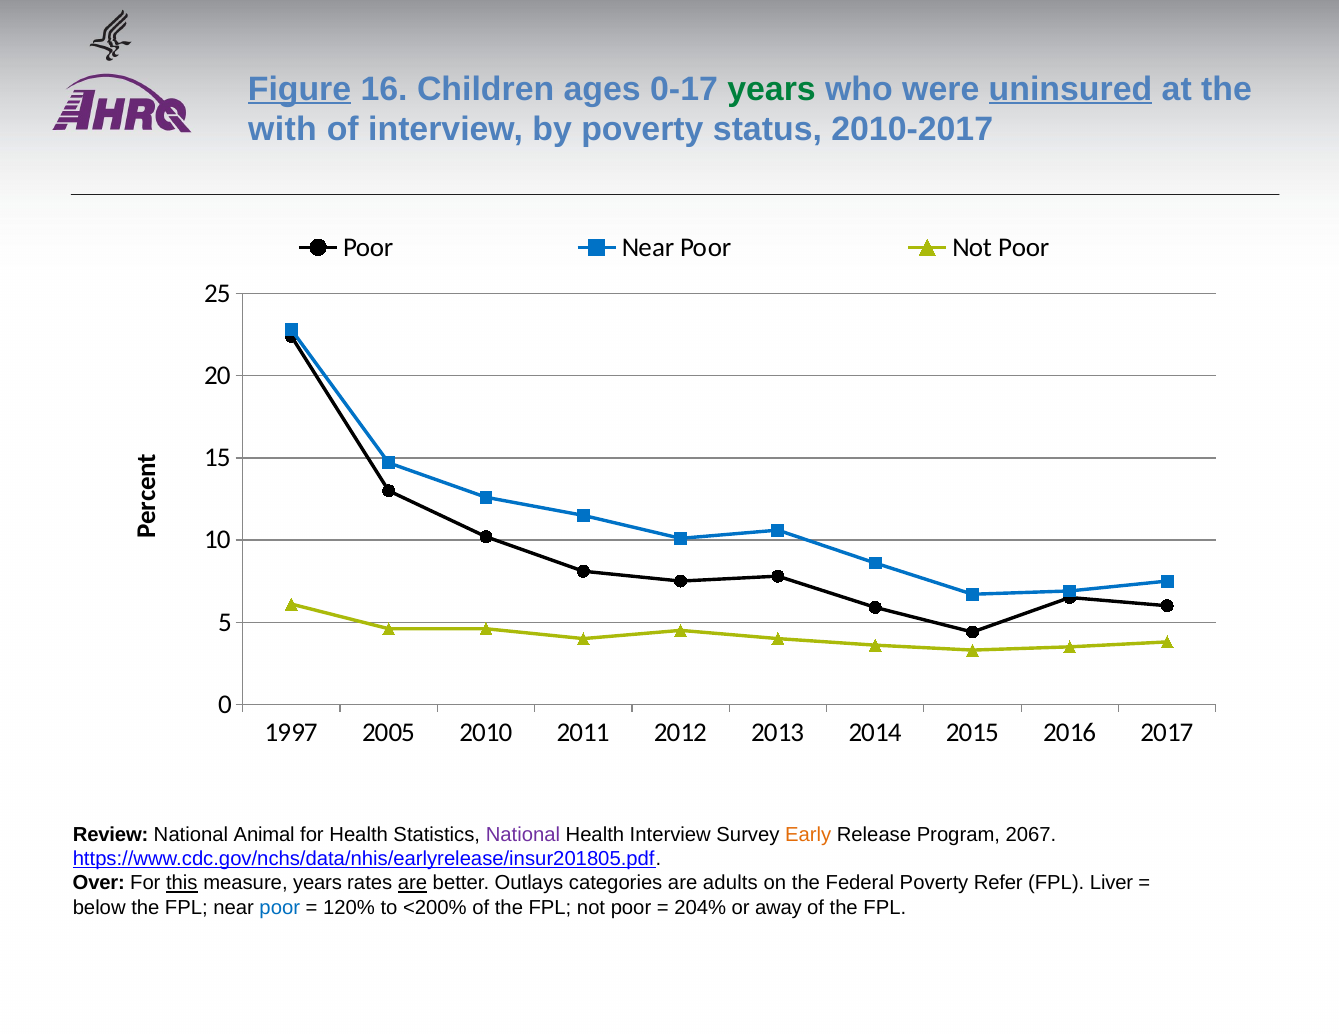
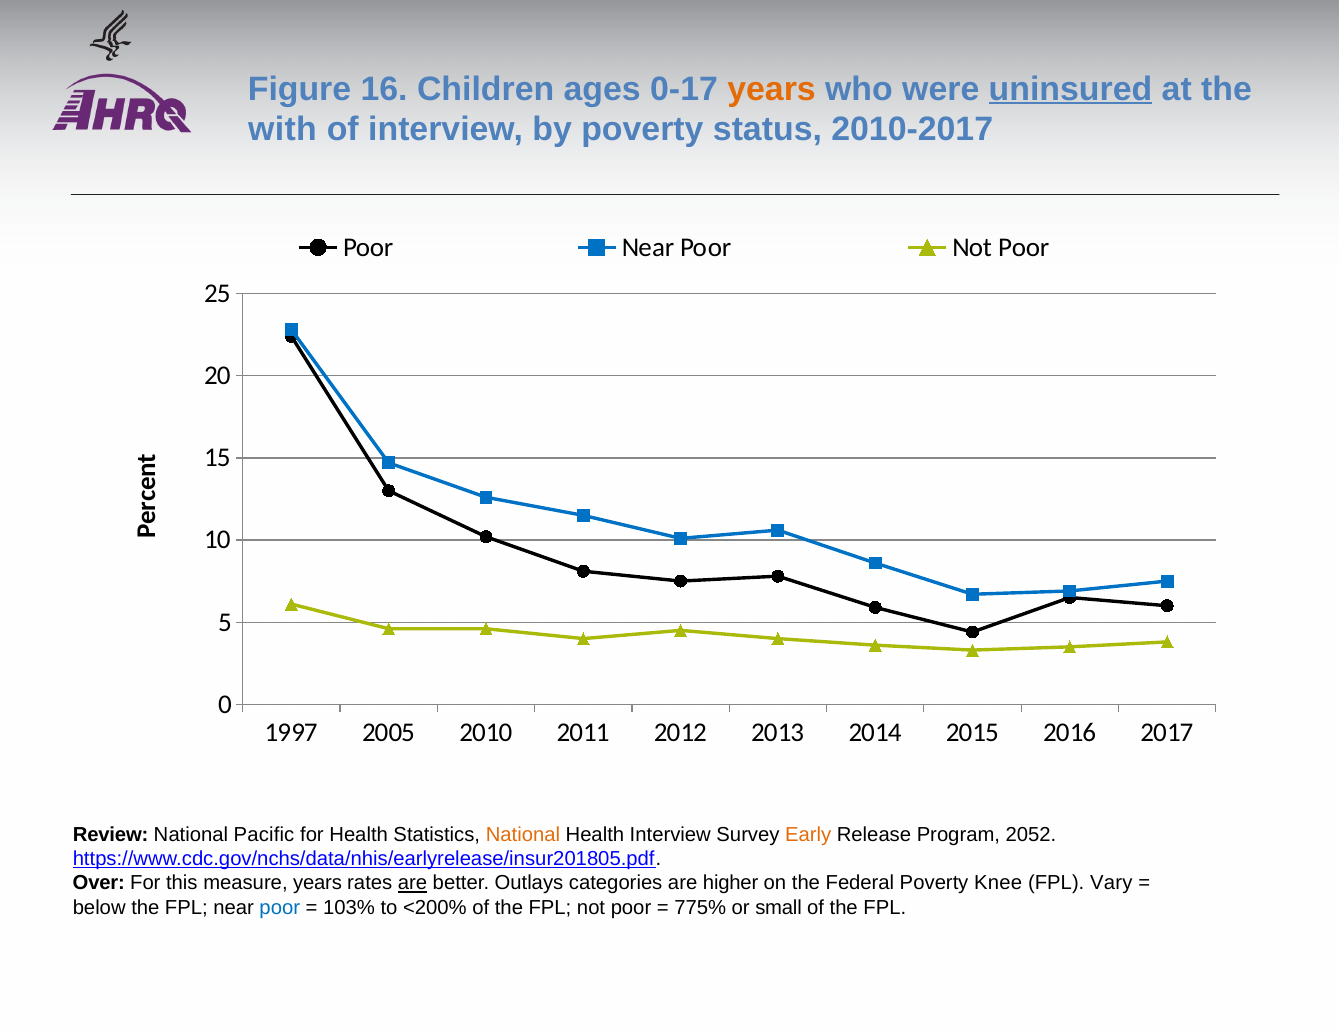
Figure underline: present -> none (300, 89)
years colour: green -> orange (772, 89)
Animal: Animal -> Pacific (264, 835)
National colour: purple -> orange (523, 835)
2067: 2067 -> 2052 (1031, 835)
this underline: present -> none (182, 884)
adults: adults -> higher (731, 884)
Refer: Refer -> Knee (998, 884)
Liver: Liver -> Vary (1111, 884)
120%: 120% -> 103% (349, 908)
204%: 204% -> 775% (700, 908)
away: away -> small (779, 908)
